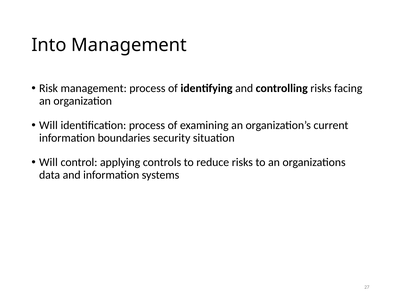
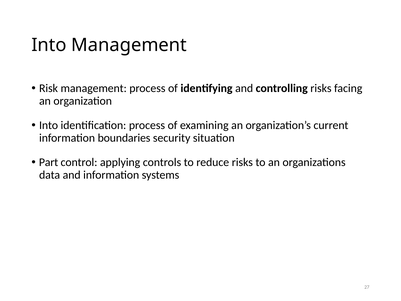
Will: Will -> Into (49, 125)
Will: Will -> Part (49, 162)
